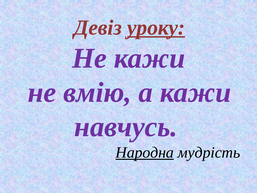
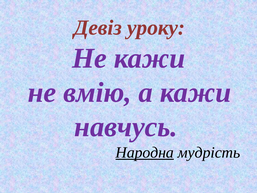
уроку underline: present -> none (156, 28)
